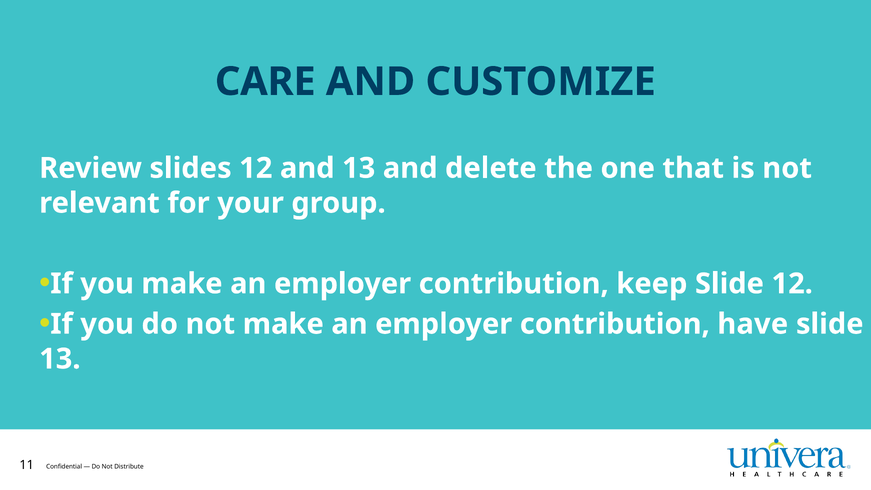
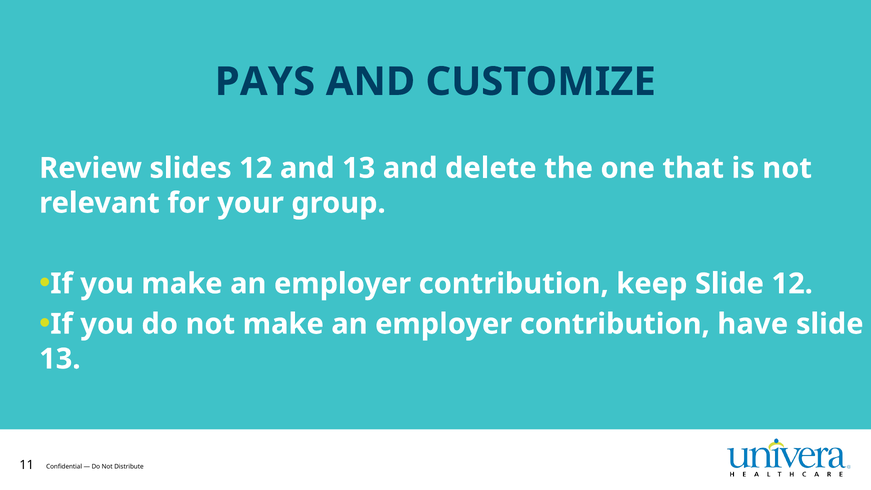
CARE: CARE -> PAYS (265, 82)
